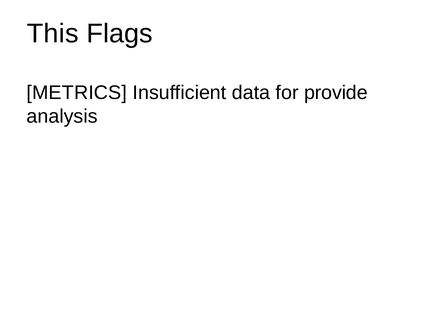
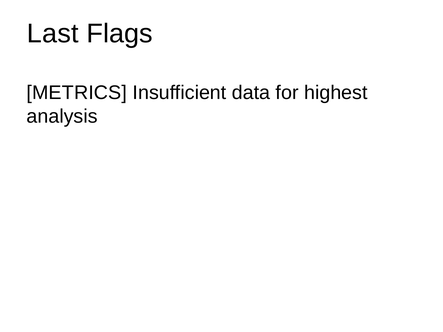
This: This -> Last (53, 34)
provide: provide -> highest (336, 93)
